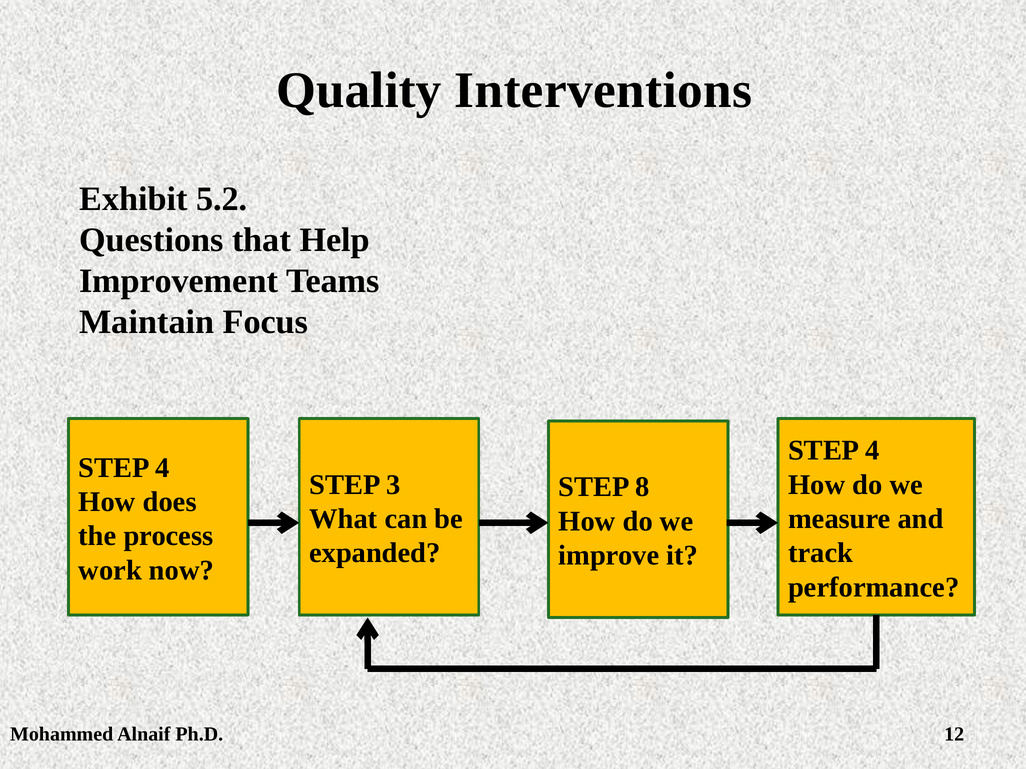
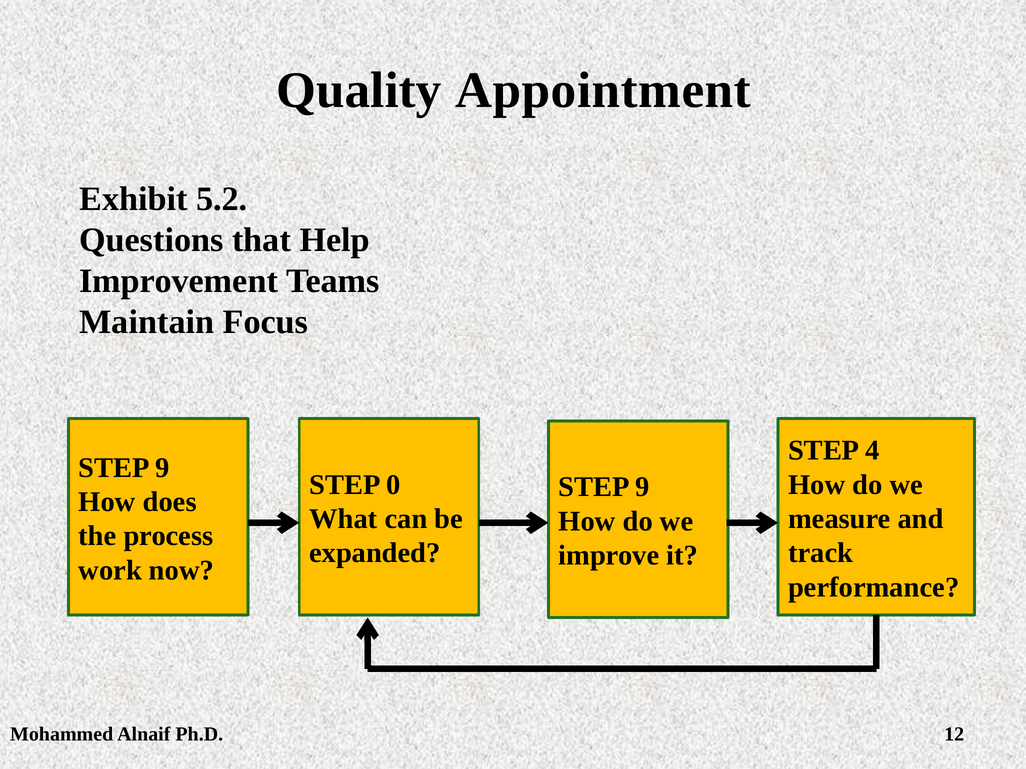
Interventions: Interventions -> Appointment (603, 90)
4: 4 -> 9 (163, 468)
3: 3 -> 0 (393, 485)
8: 8 -> 9 (643, 487)
